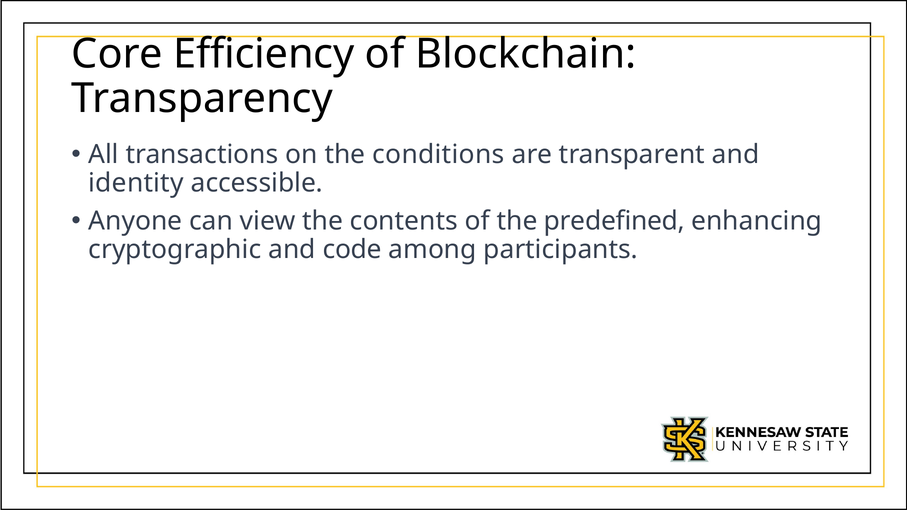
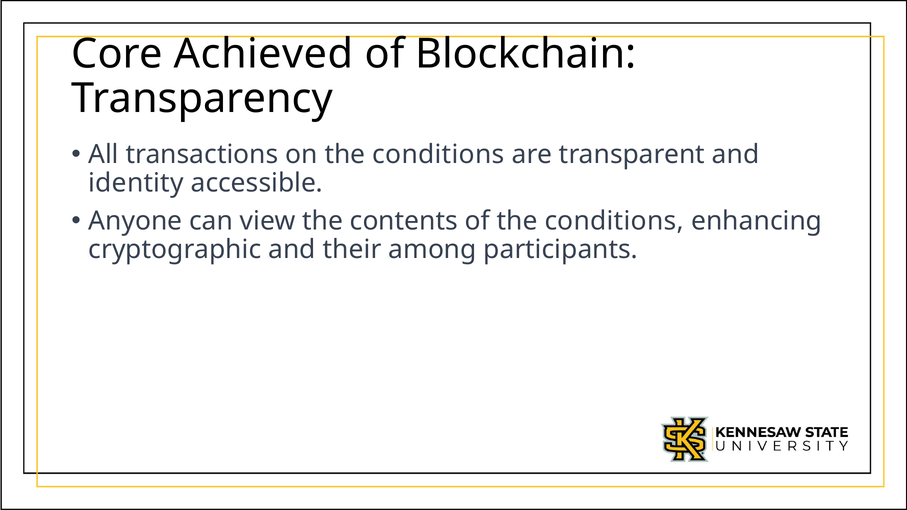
Efficiency: Efficiency -> Achieved (263, 54)
of the predefined: predefined -> conditions (614, 221)
code: code -> their (352, 250)
